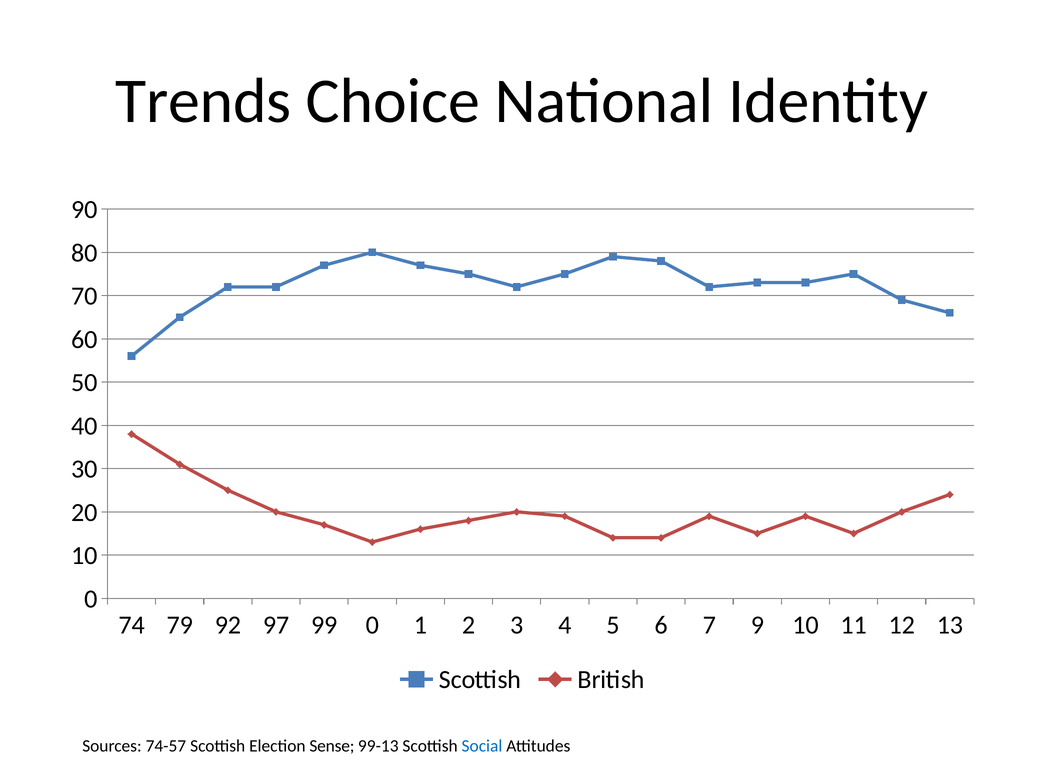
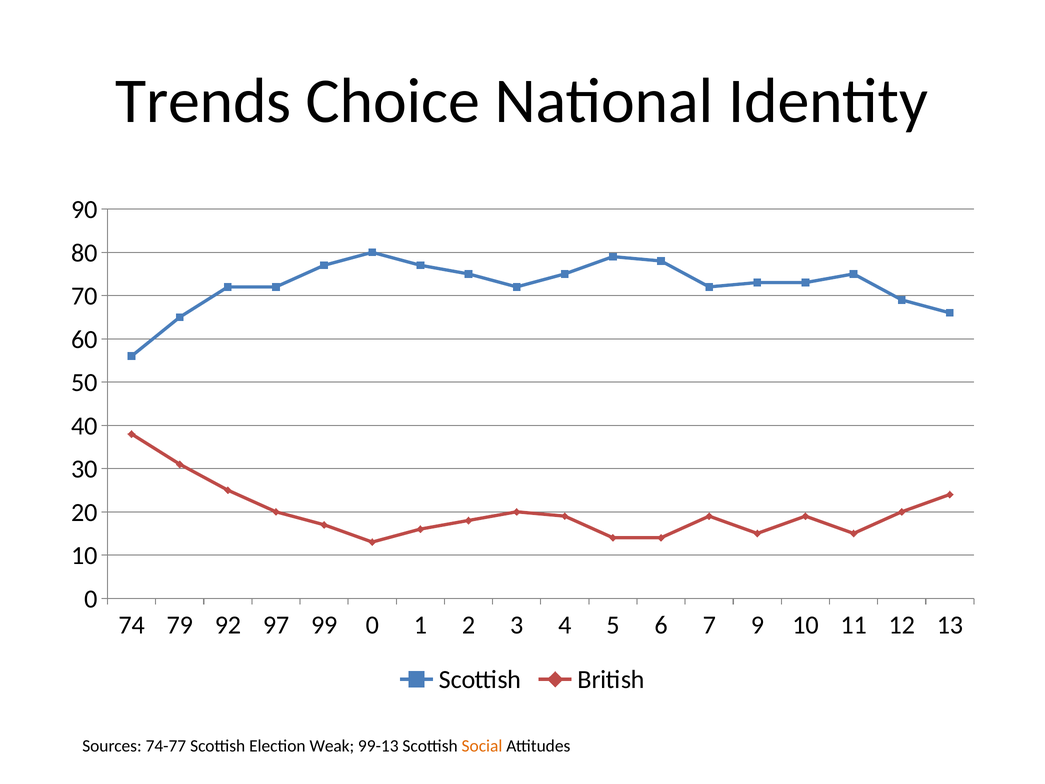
74-57: 74-57 -> 74-77 (166, 746)
Sense: Sense -> Weak (332, 746)
Social colour: blue -> orange (482, 746)
